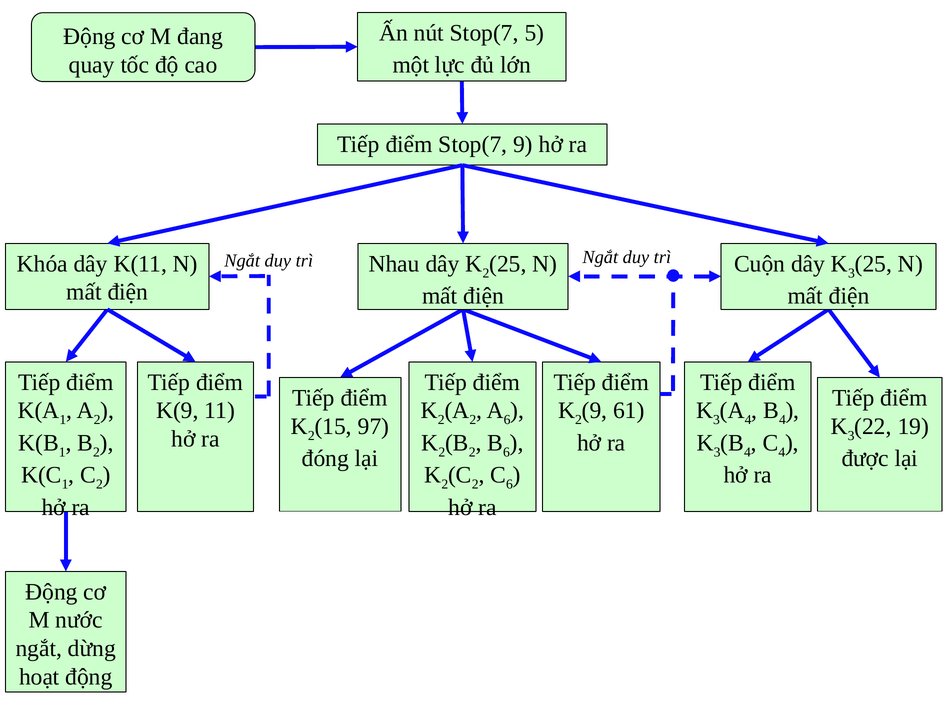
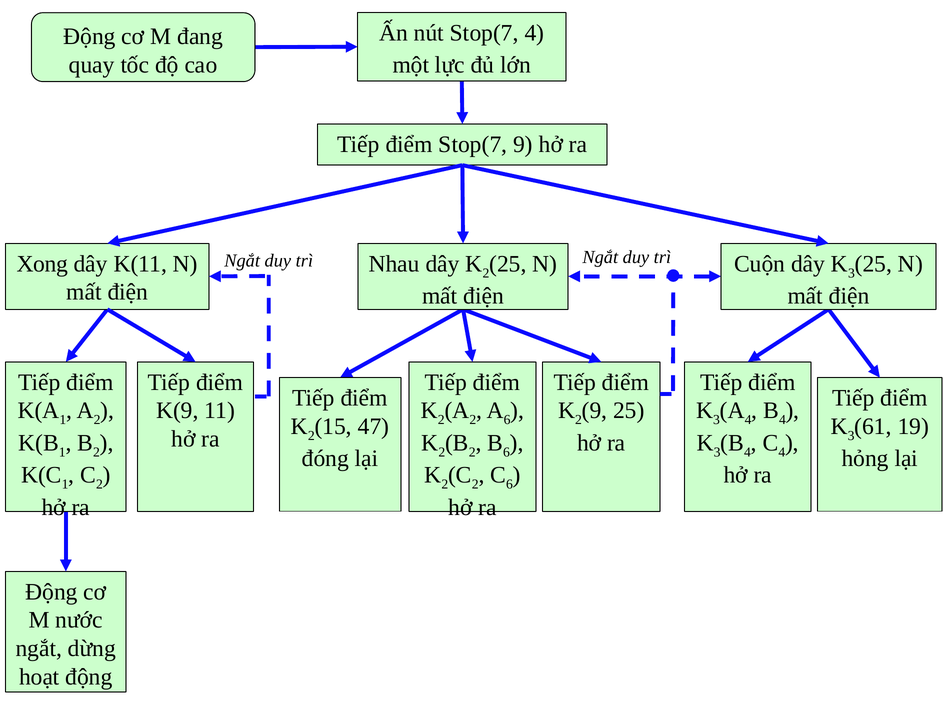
Stop(7 5: 5 -> 4 (534, 33)
Khóa: Khóa -> Xong (42, 264)
9 61: 61 -> 25 (629, 411)
97: 97 -> 47 (373, 426)
22: 22 -> 61 (873, 426)
được: được -> hỏng (865, 459)
